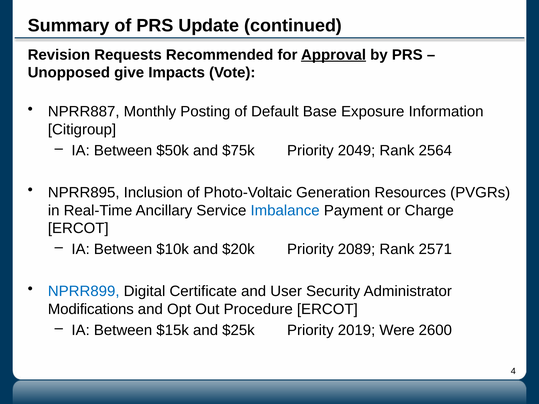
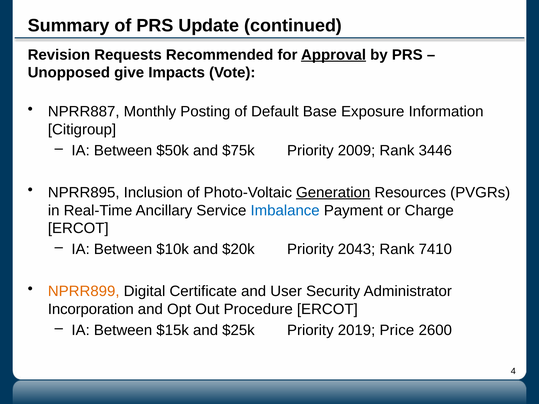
2049: 2049 -> 2009 (357, 151)
2564: 2564 -> 3446 (435, 151)
Generation underline: none -> present (333, 193)
2089: 2089 -> 2043 (357, 249)
2571: 2571 -> 7410 (435, 249)
NPRR899 colour: blue -> orange (84, 291)
Modifications: Modifications -> Incorporation (91, 309)
Were: Were -> Price (397, 330)
